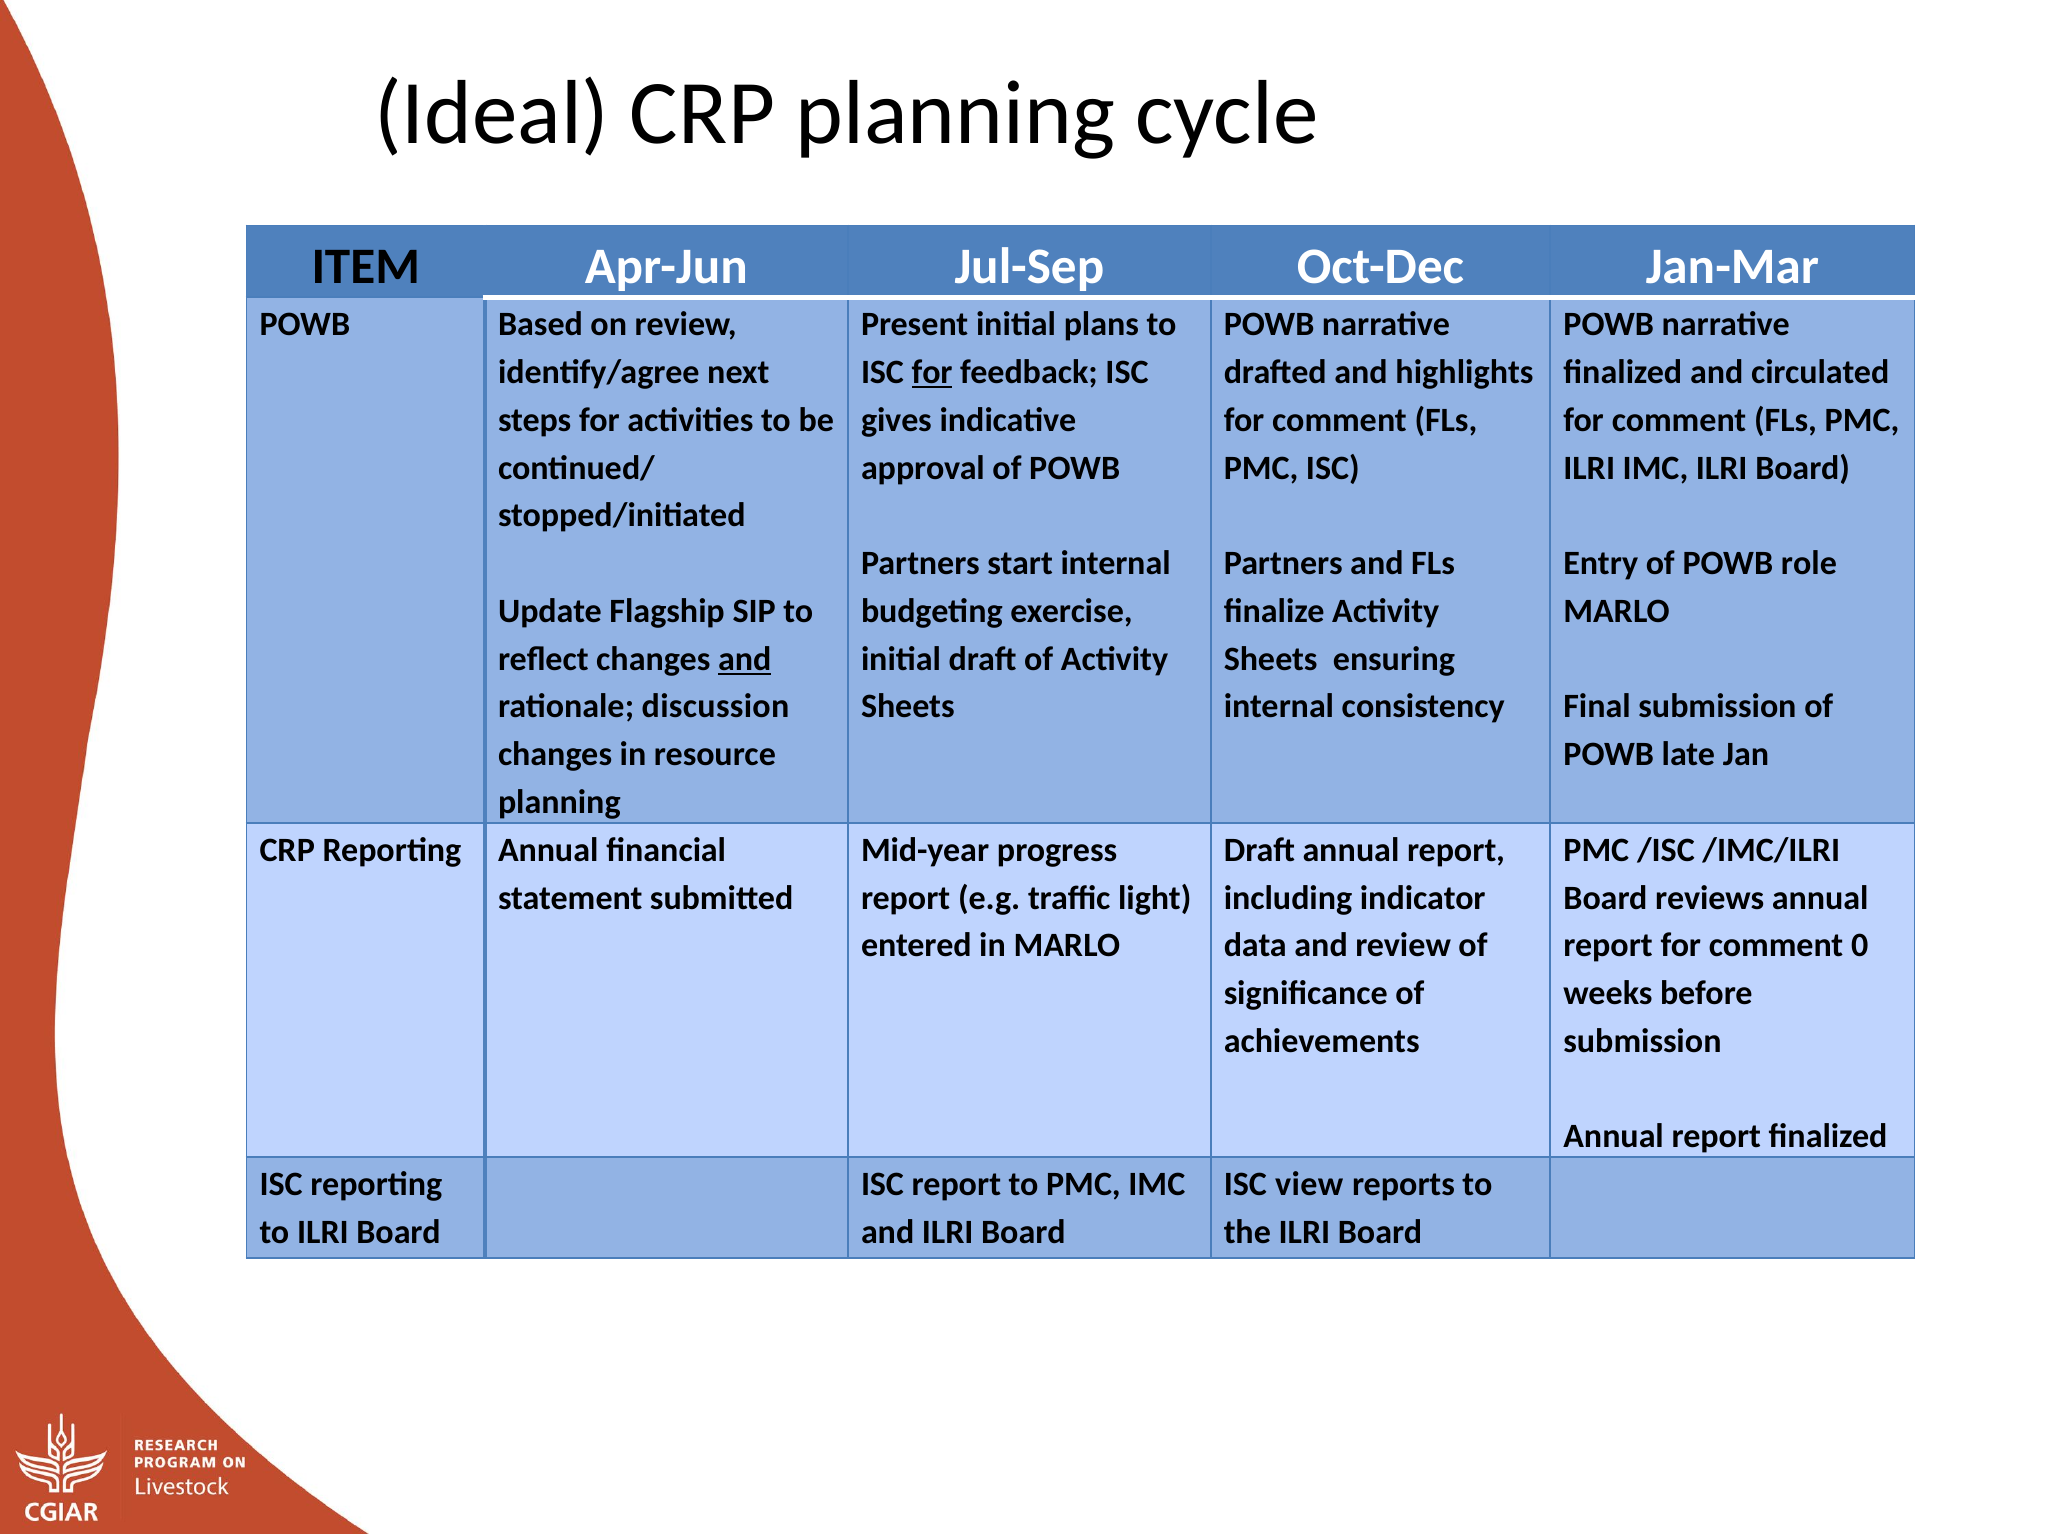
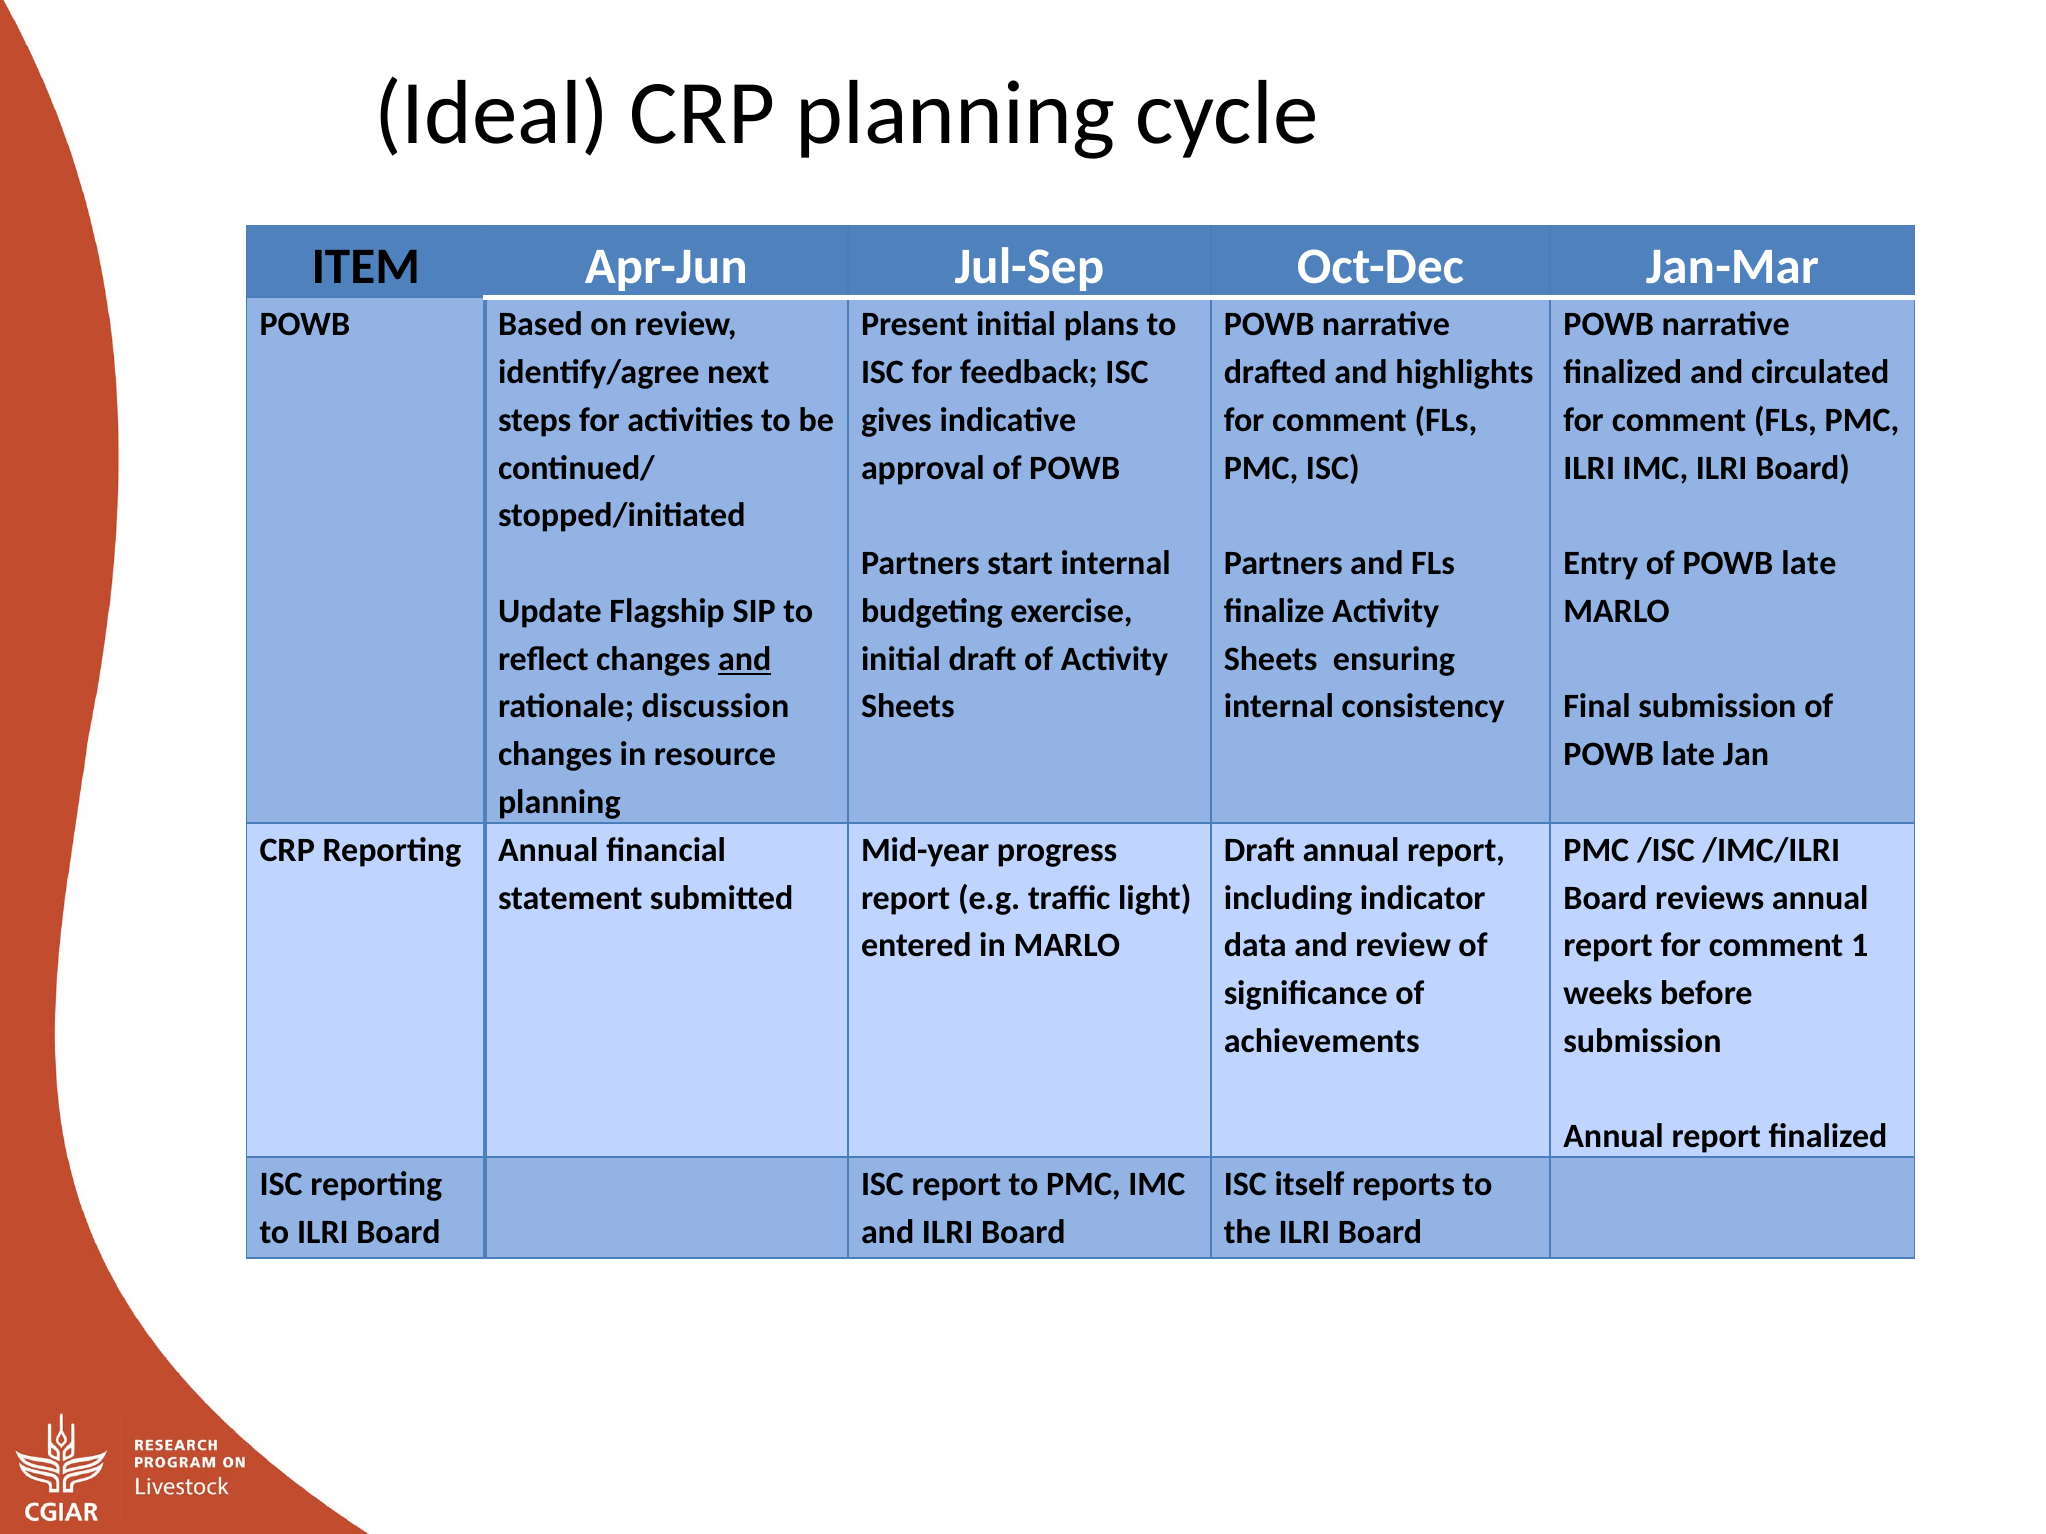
for underline: present -> none (932, 373)
Entry of POWB role: role -> late (1809, 564)
0: 0 -> 1 (1860, 946)
view: view -> itself (1309, 1185)
